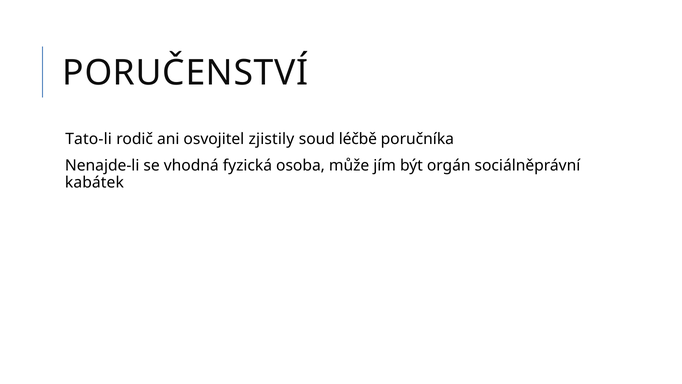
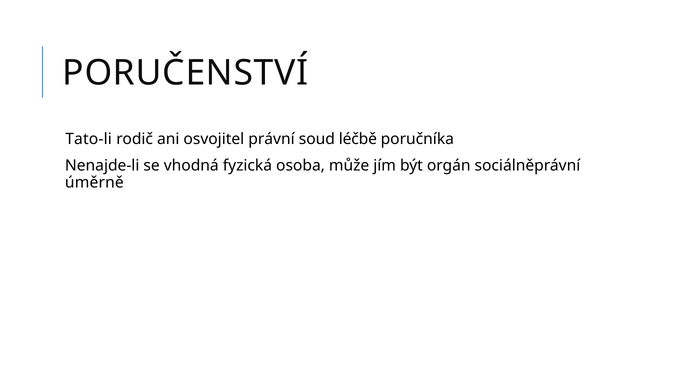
zjistily: zjistily -> právní (271, 139)
kabátek: kabátek -> úměrně (94, 182)
